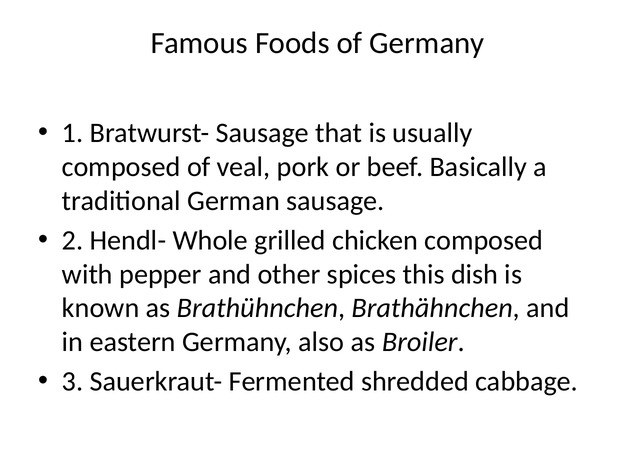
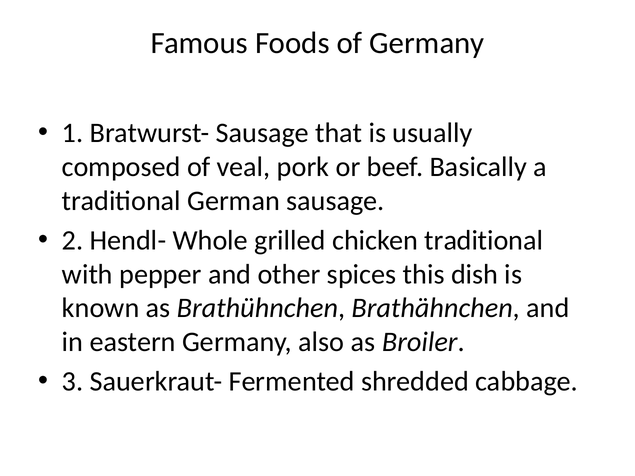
chicken composed: composed -> traditional (484, 240)
